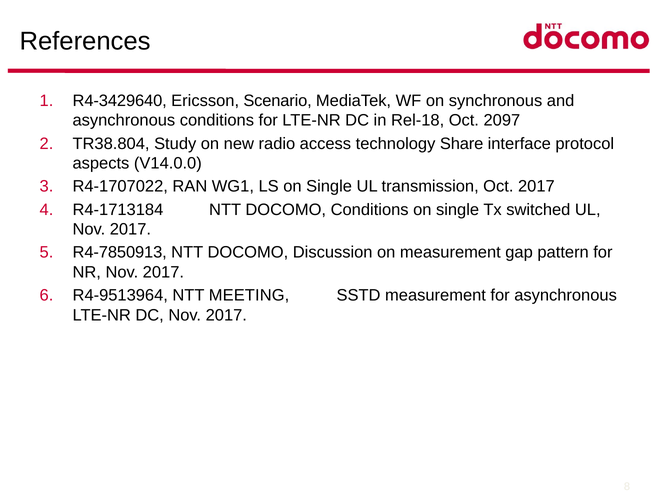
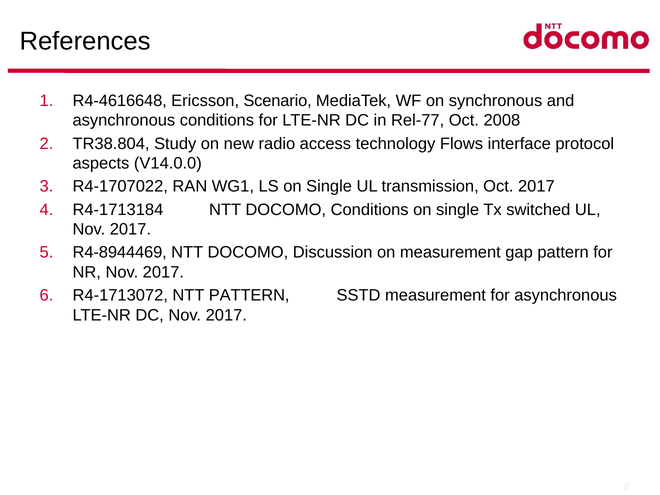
R4-3429640: R4-3429640 -> R4-4616648 (120, 101)
Rel-18: Rel-18 -> Rel-77 (418, 121)
2097: 2097 -> 2008 (502, 121)
Share: Share -> Flows (462, 144)
R4-7850913: R4-7850913 -> R4-8944469 (120, 253)
R4-9513964: R4-9513964 -> R4-1713072 (120, 295)
NTT MEETING: MEETING -> PATTERN (249, 295)
